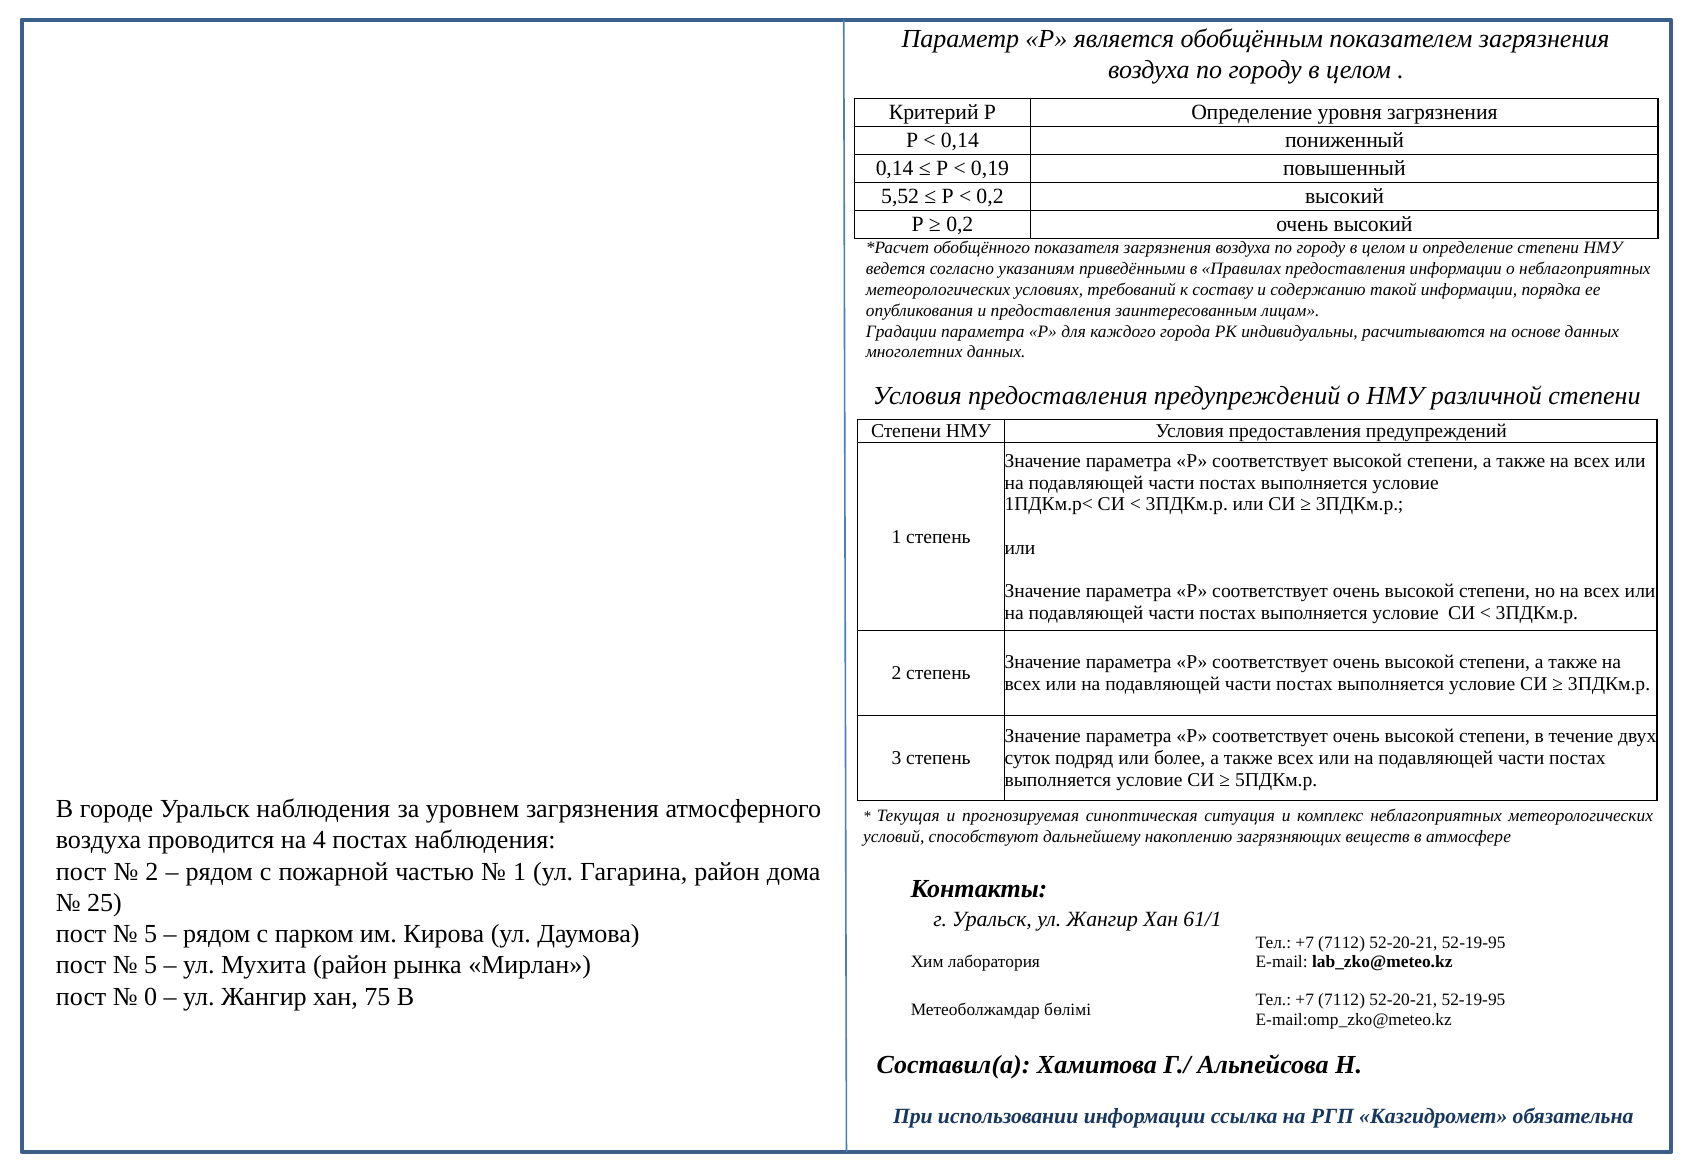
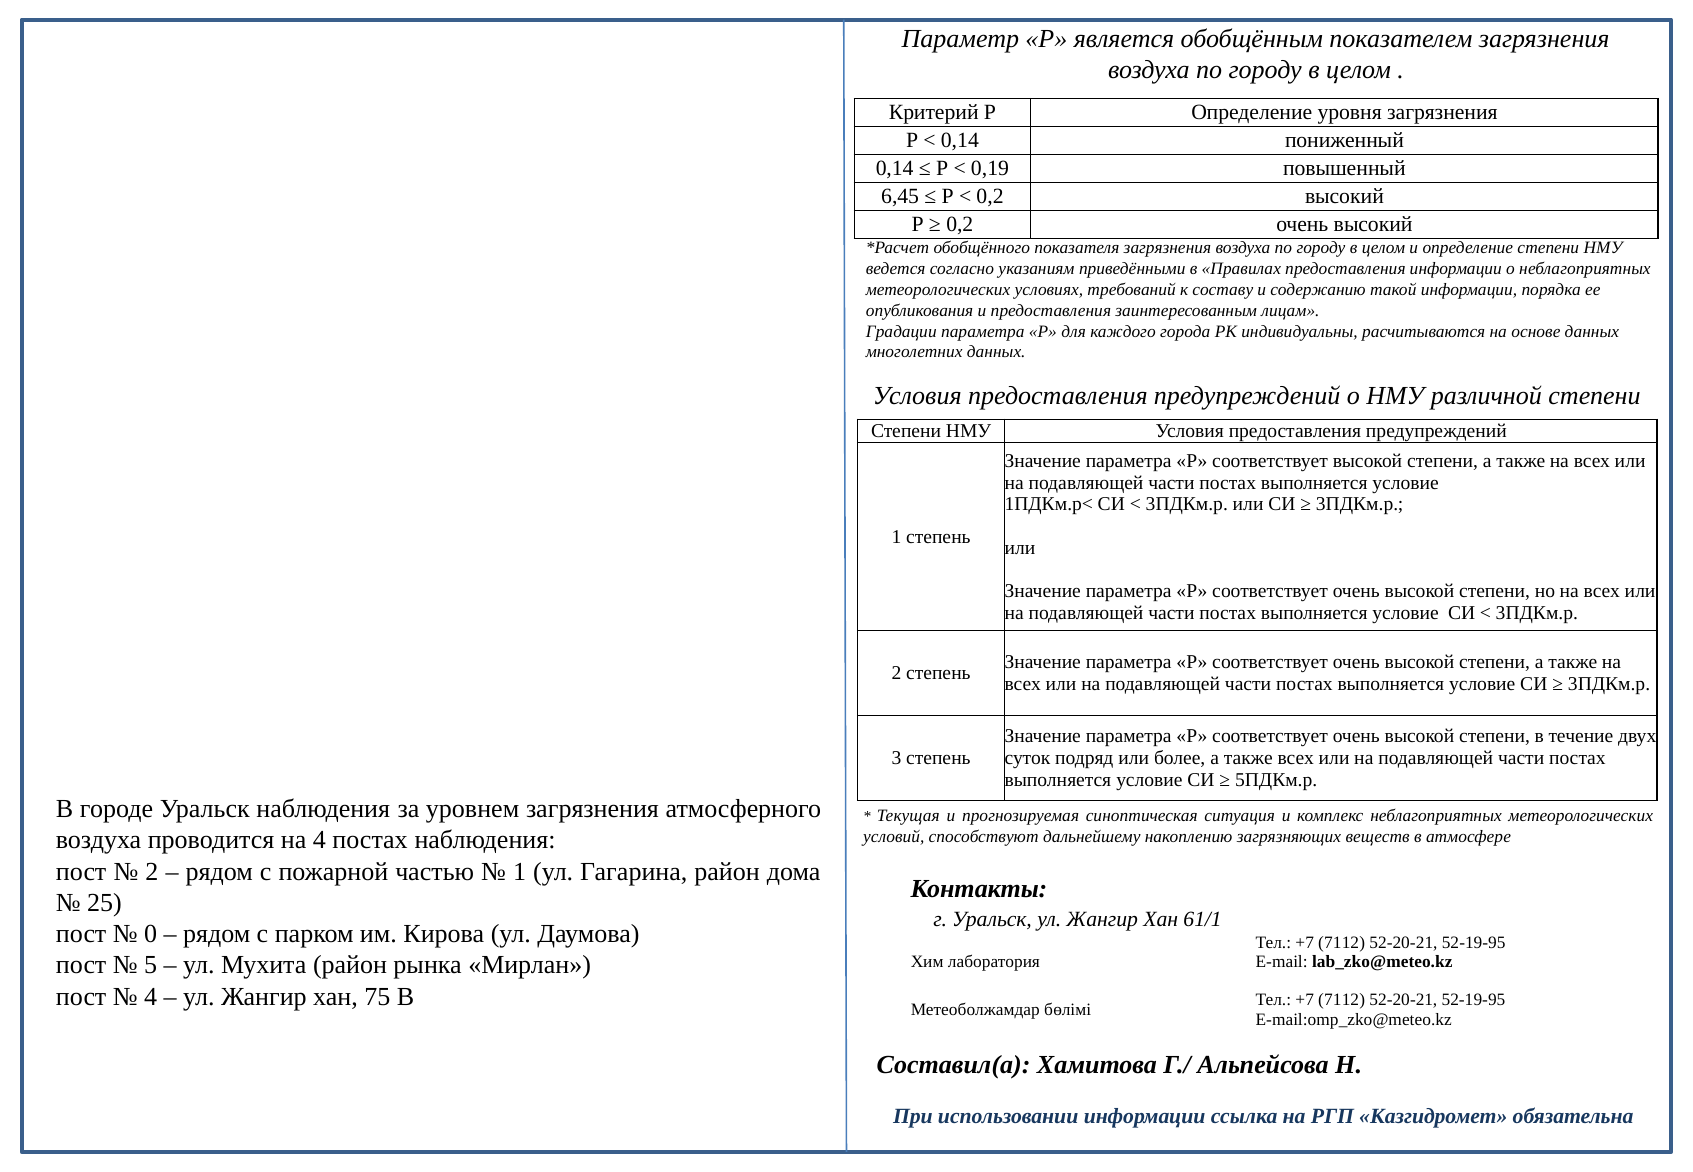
5,52: 5,52 -> 6,45 (900, 196)
5: 5 -> 0 (151, 934)
0: 0 -> 4 (151, 997)
